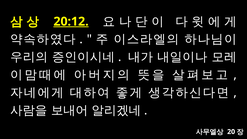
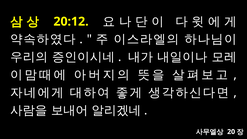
20:12 underline: present -> none (71, 22)
